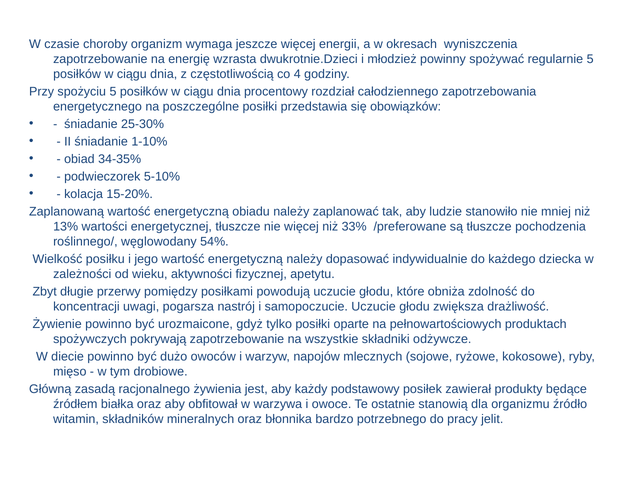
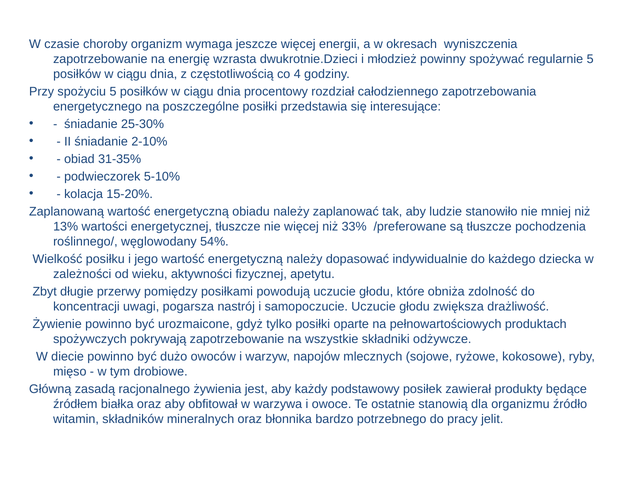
obowiązków: obowiązków -> interesujące (406, 106)
1-10%: 1-10% -> 2-10% (149, 141)
34-35%: 34-35% -> 31-35% (120, 159)
